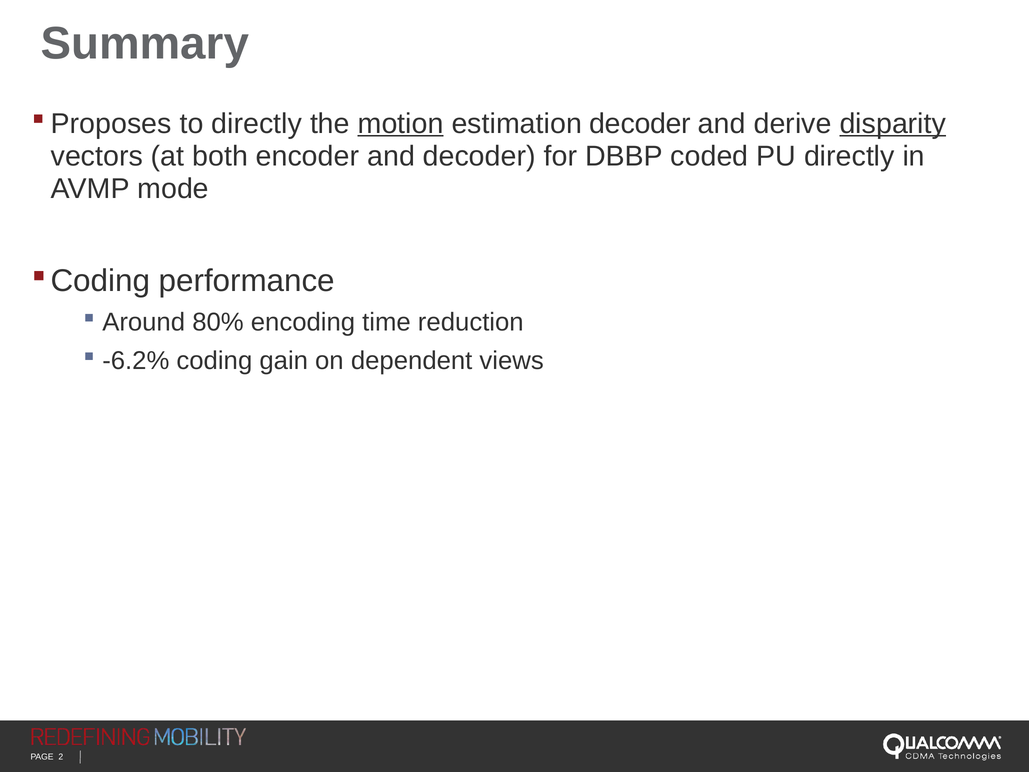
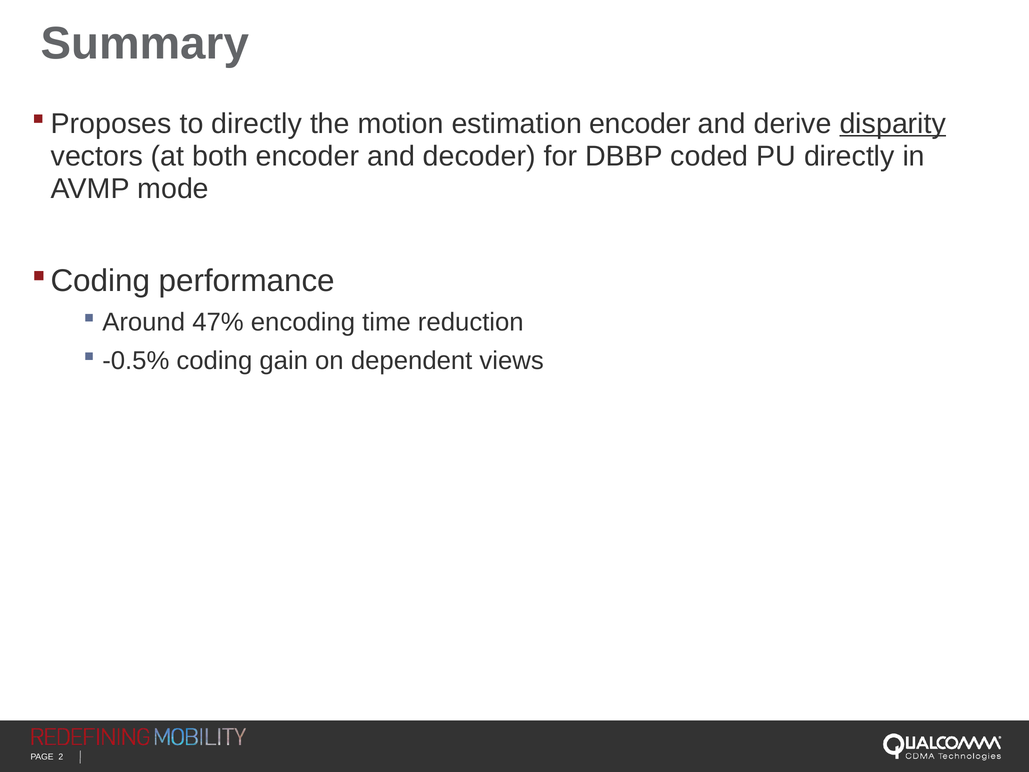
motion underline: present -> none (401, 124)
estimation decoder: decoder -> encoder (640, 124)
80%: 80% -> 47% (218, 322)
-6.2%: -6.2% -> -0.5% (136, 361)
